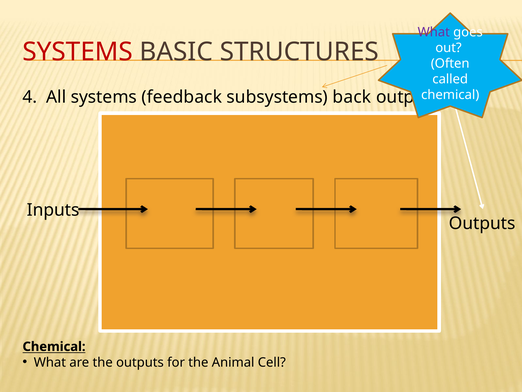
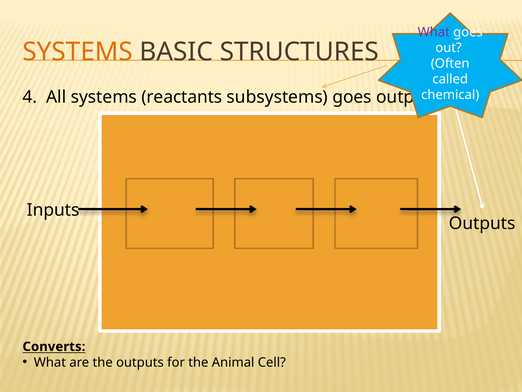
SYSTEMS colour: red -> orange (78, 52)
feedback: feedback -> reactants (182, 97)
subsystems back: back -> goes (352, 97)
Chemical: Chemical -> Converts (54, 346)
